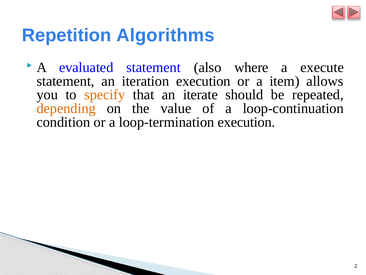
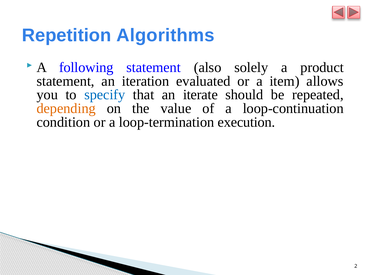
evaluated: evaluated -> following (86, 67)
where: where -> solely (251, 67)
execute: execute -> product (322, 67)
iteration execution: execution -> evaluated (203, 81)
specify colour: orange -> blue (105, 95)
